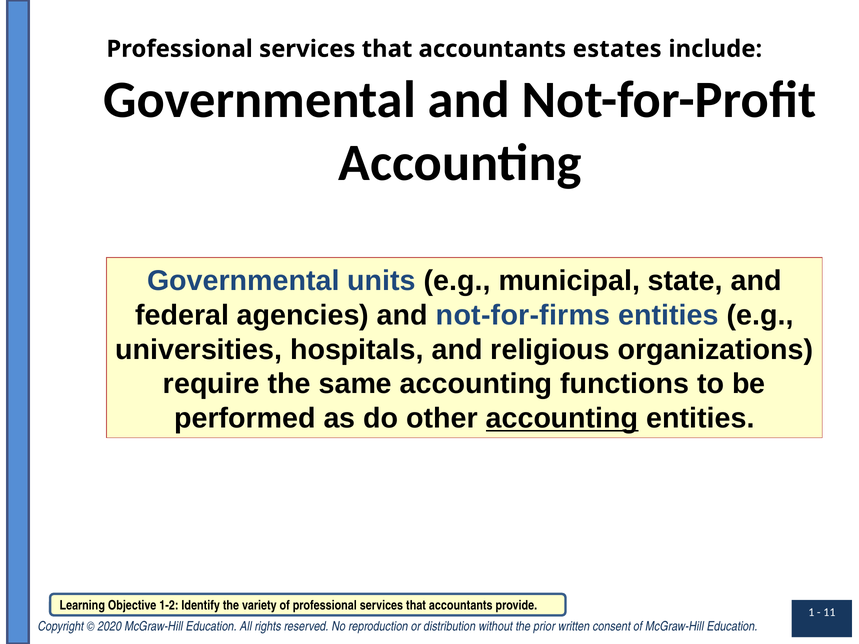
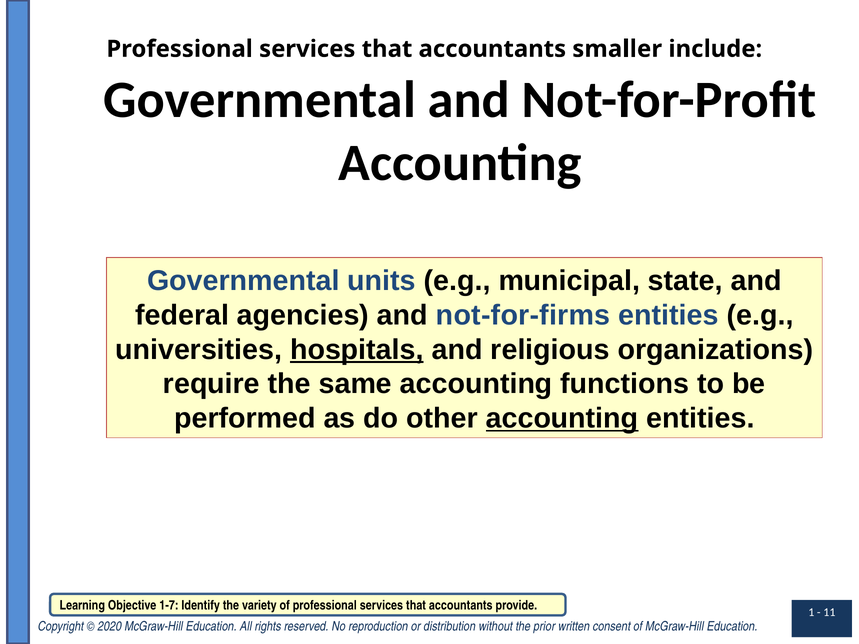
estates: estates -> smaller (617, 49)
hospitals underline: none -> present (357, 350)
1-2: 1-2 -> 1-7 (169, 606)
